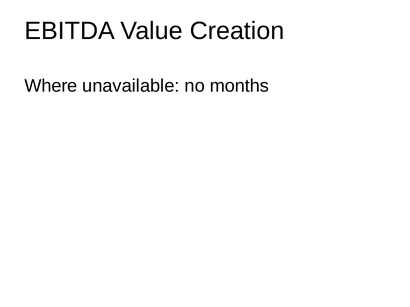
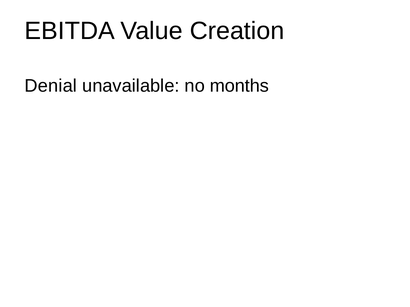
Where: Where -> Denial (51, 86)
